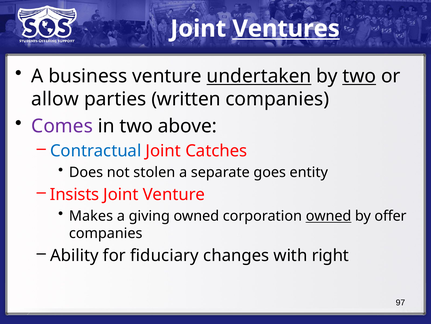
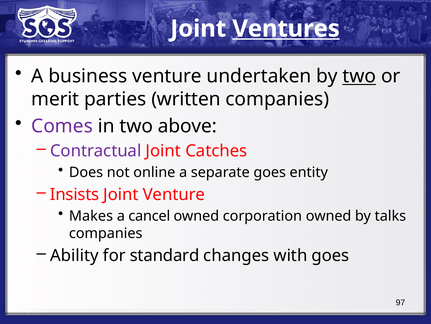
undertaken underline: present -> none (259, 76)
allow: allow -> merit (55, 99)
Contractual colour: blue -> purple (96, 151)
stolen: stolen -> online (154, 172)
giving: giving -> cancel (149, 216)
owned underline: present -> none (329, 216)
offer: offer -> talks (390, 216)
fiduciary: fiduciary -> standard (165, 255)
with right: right -> goes (330, 255)
